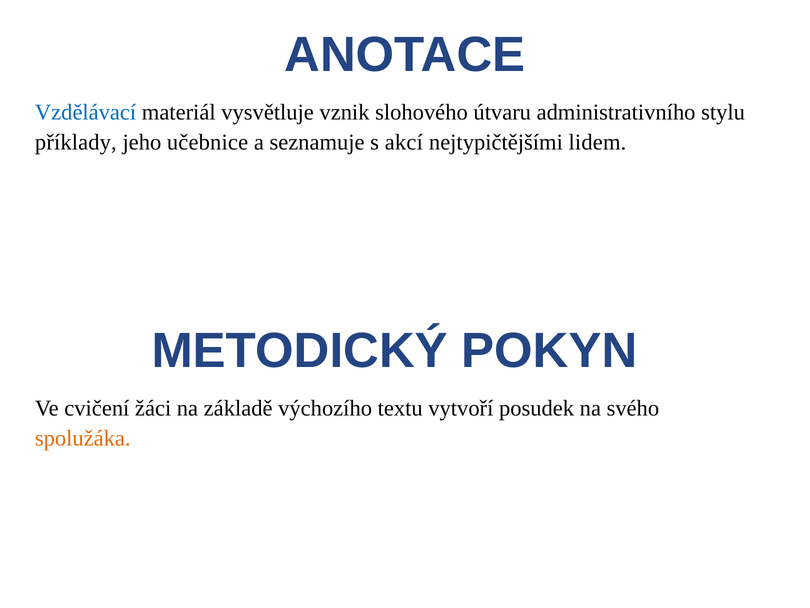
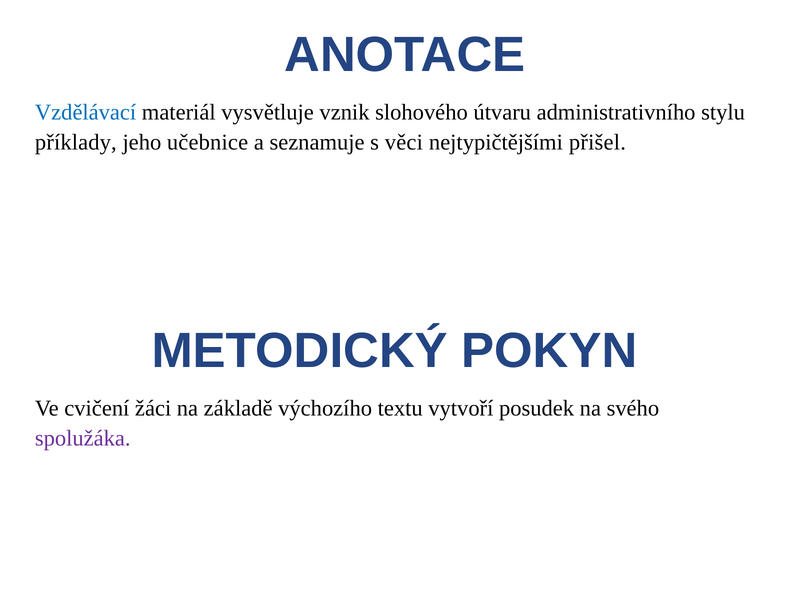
akcí: akcí -> věci (404, 142)
lidem: lidem -> přišel (597, 142)
spolužáka colour: orange -> purple (83, 438)
